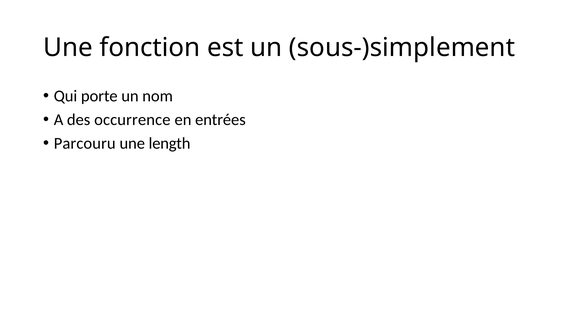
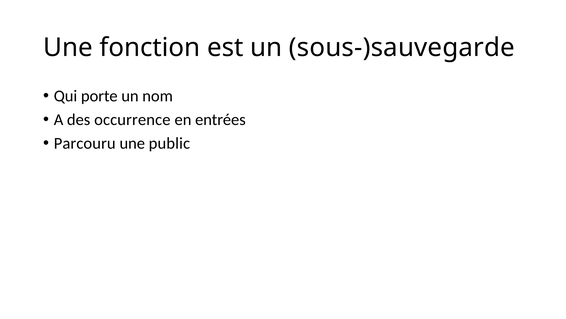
sous-)simplement: sous-)simplement -> sous-)sauvegarde (402, 48)
length: length -> public (169, 143)
